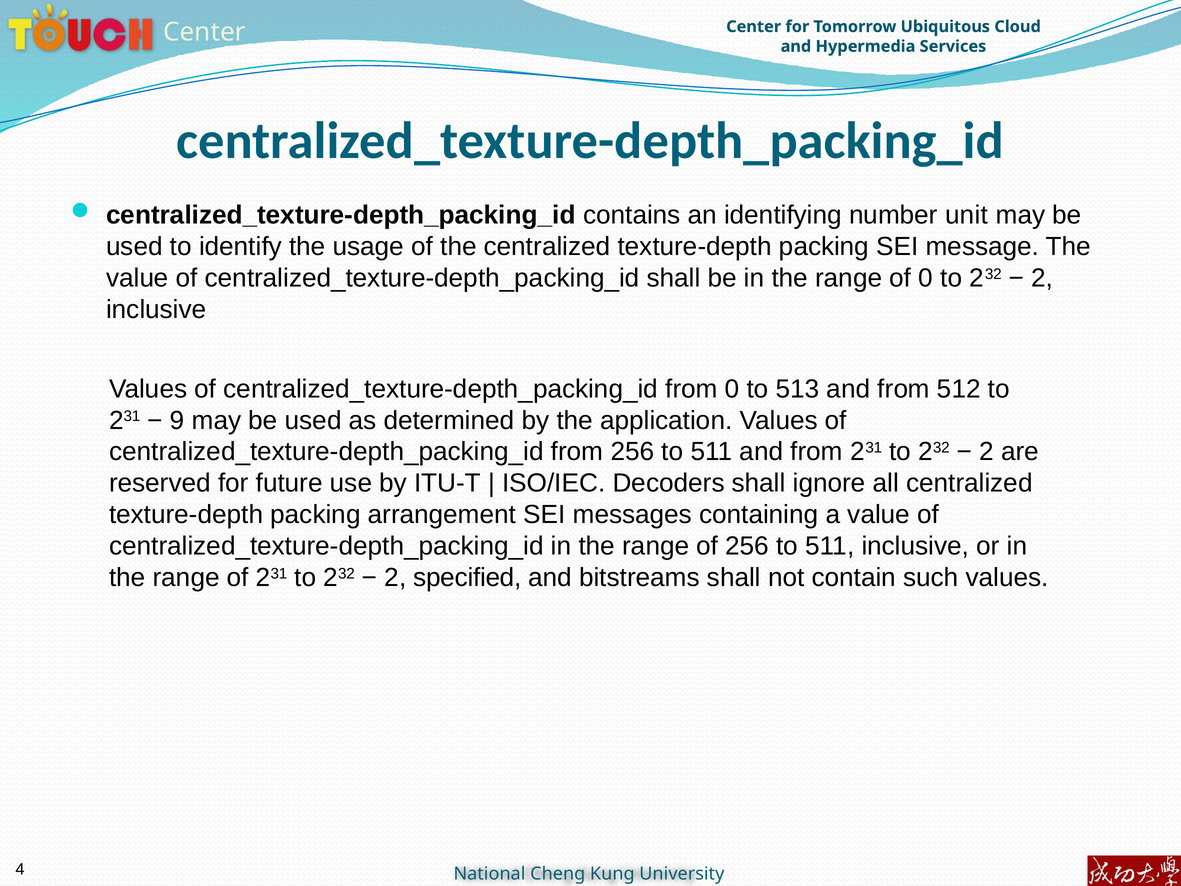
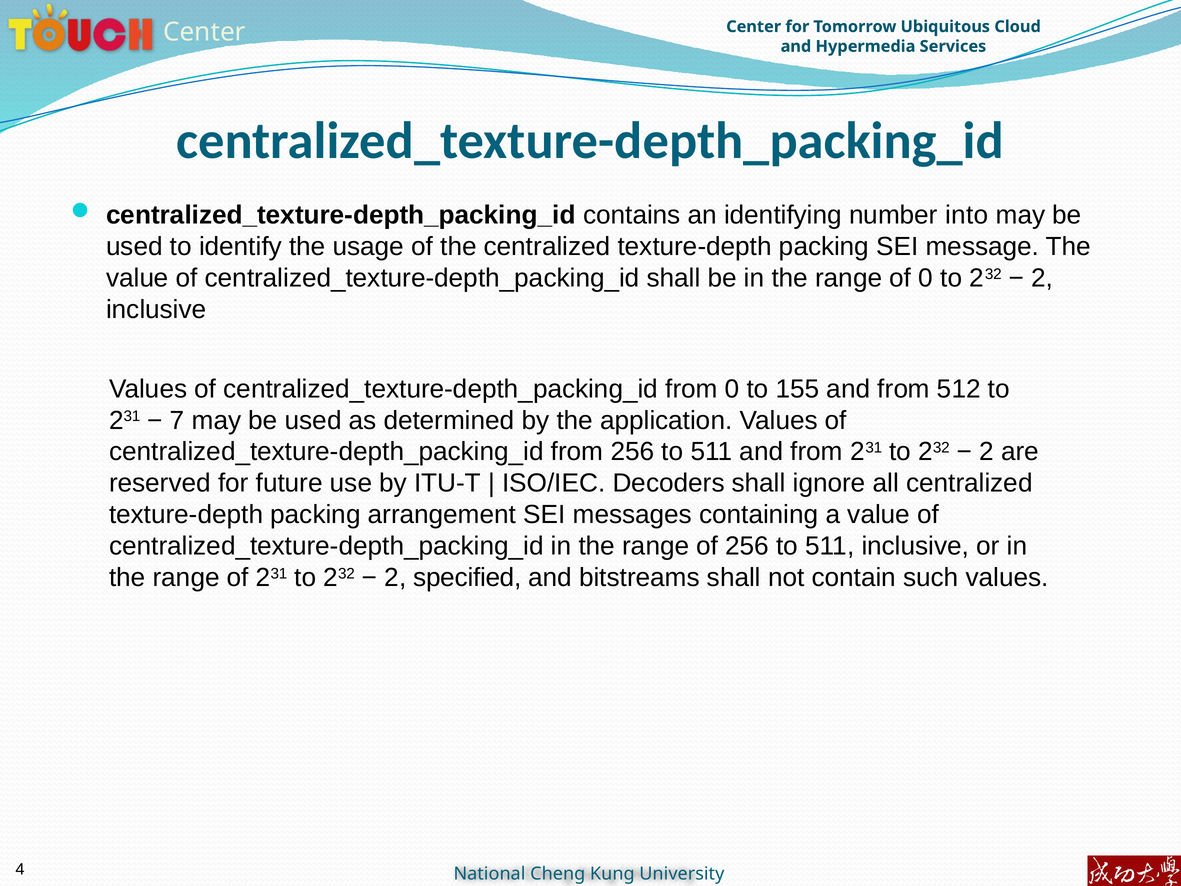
unit: unit -> into (967, 215)
513: 513 -> 155 (798, 389)
9: 9 -> 7 (177, 420)
